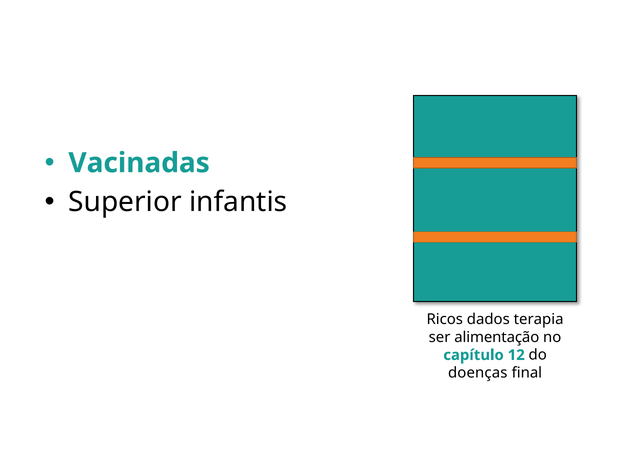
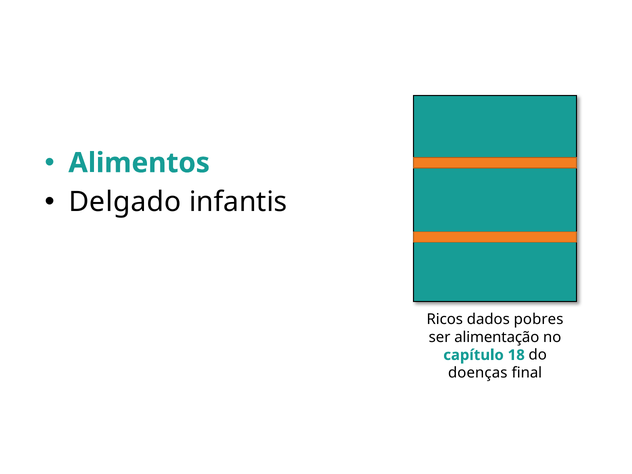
Vacinadas: Vacinadas -> Alimentos (139, 163)
Superior: Superior -> Delgado (125, 202)
terapia: terapia -> pobres (539, 319)
12: 12 -> 18 (516, 355)
